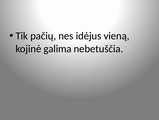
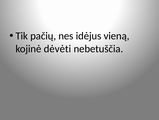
galima: galima -> dėvėti (57, 48)
